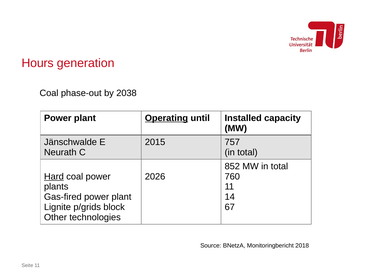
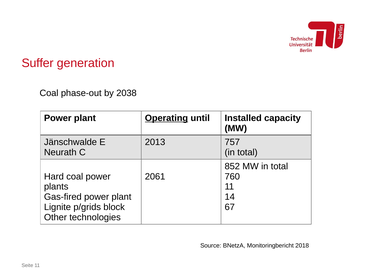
Hours: Hours -> Suffer (38, 63)
2015: 2015 -> 2013 (155, 142)
Hard underline: present -> none (54, 177)
2026: 2026 -> 2061 (155, 177)
